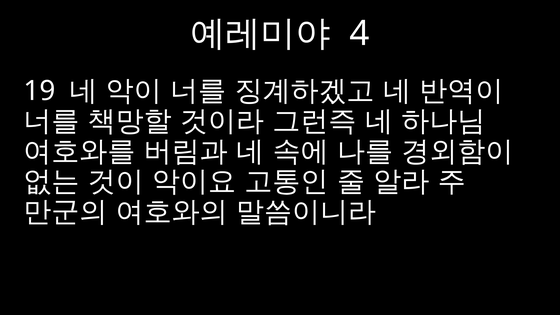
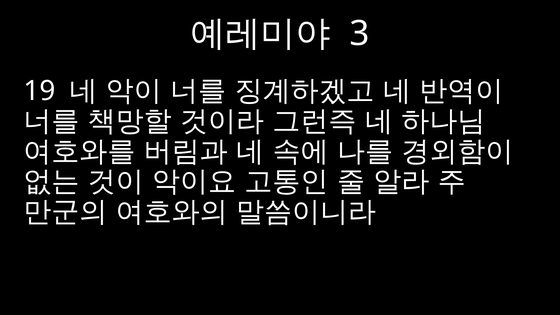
4: 4 -> 3 (359, 34)
